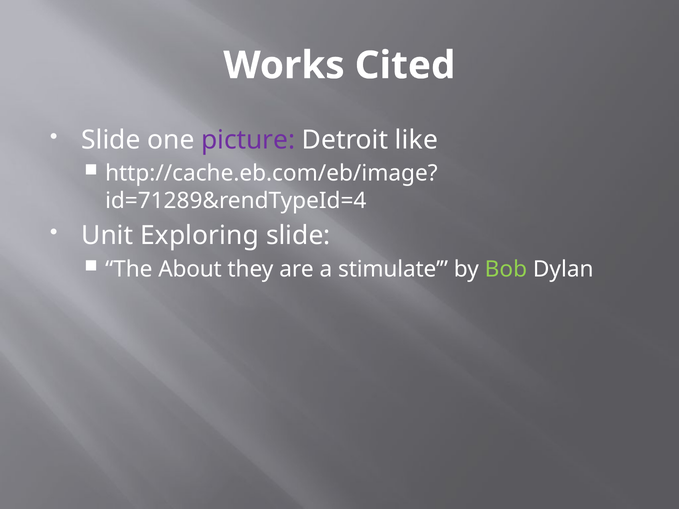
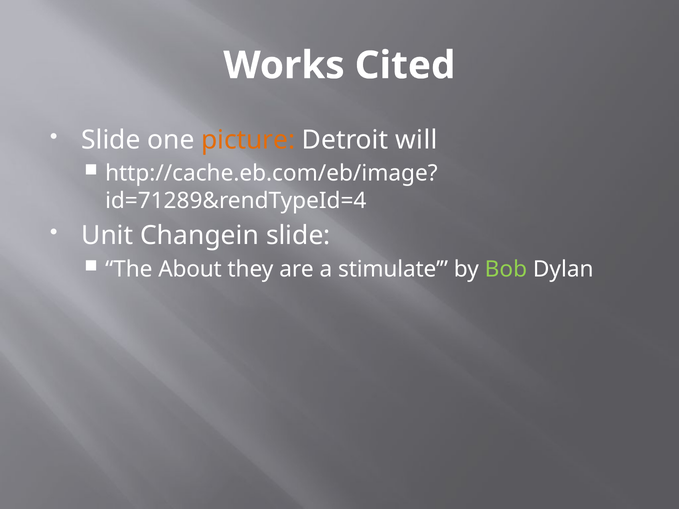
picture colour: purple -> orange (248, 140)
like: like -> will (416, 140)
Exploring: Exploring -> Changein (200, 236)
